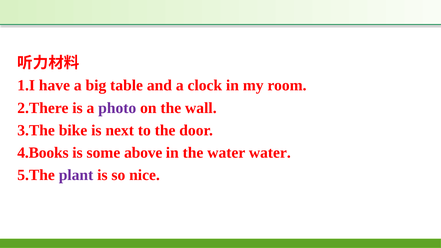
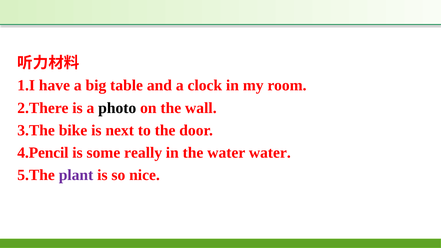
photo colour: purple -> black (117, 108)
4.Books: 4.Books -> 4.Pencil (43, 153)
above: above -> really (143, 153)
